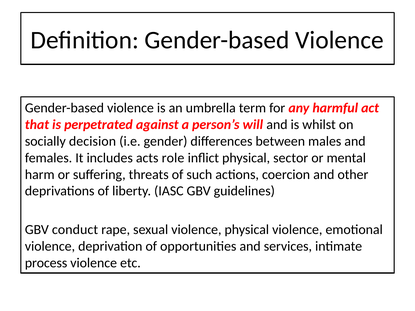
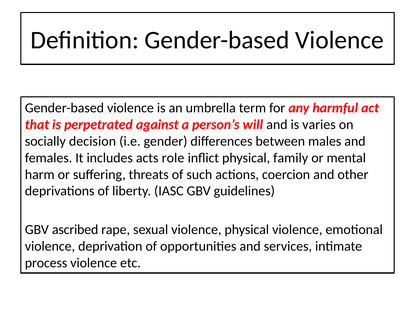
whilst: whilst -> varies (319, 125)
sector: sector -> family (291, 158)
conduct: conduct -> ascribed (75, 230)
